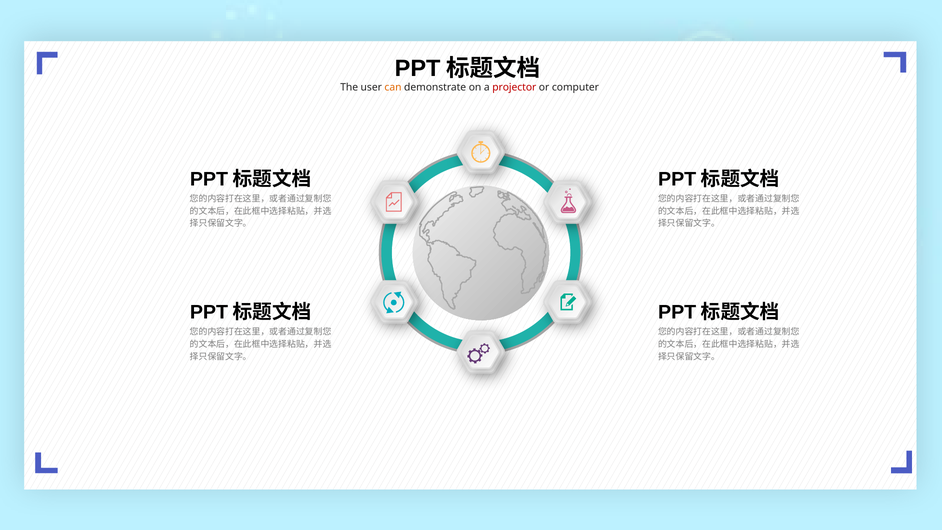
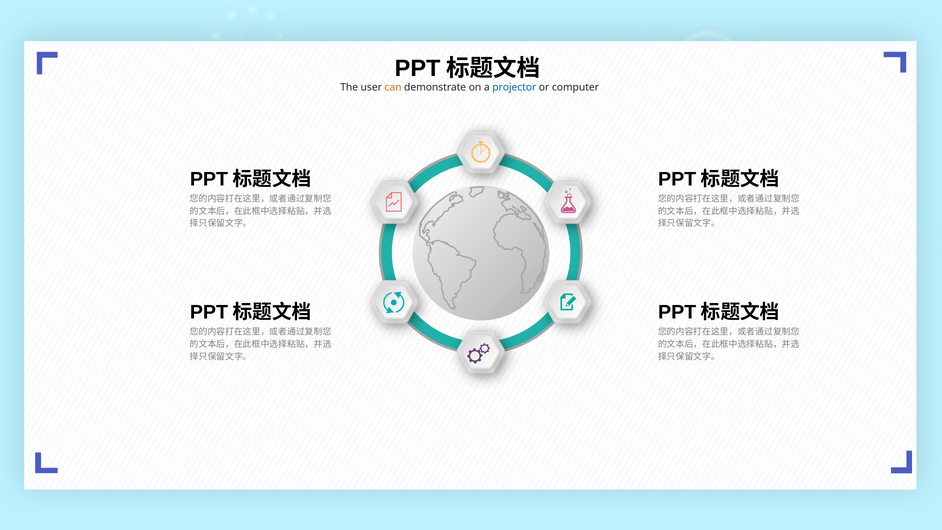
projector colour: red -> blue (514, 87)
